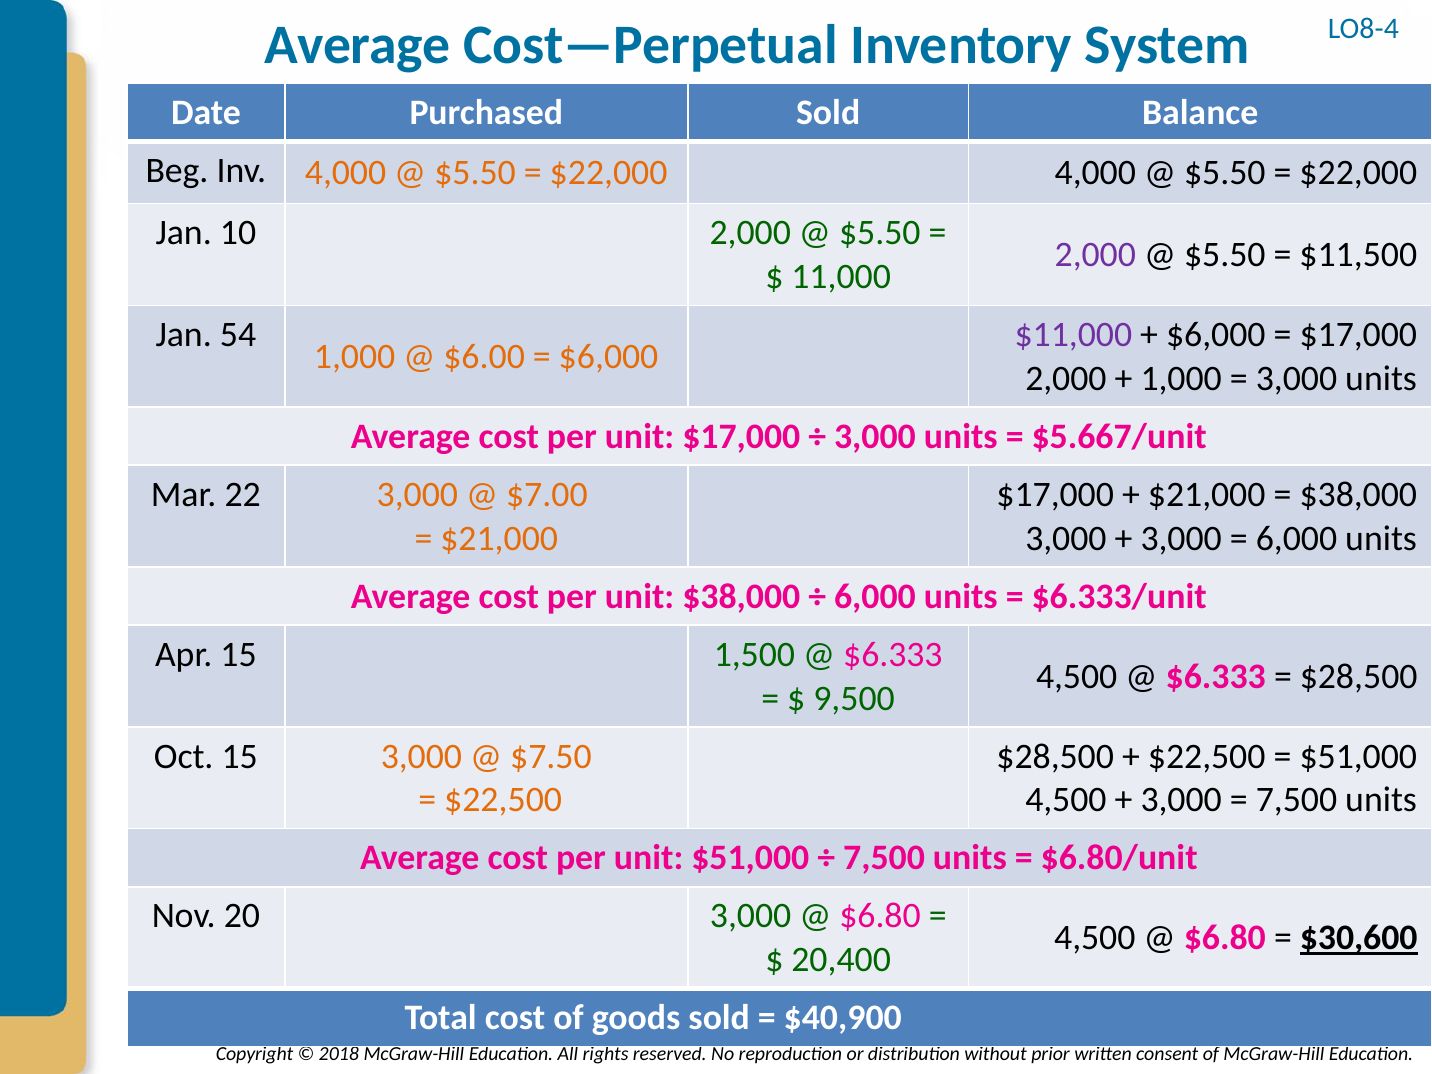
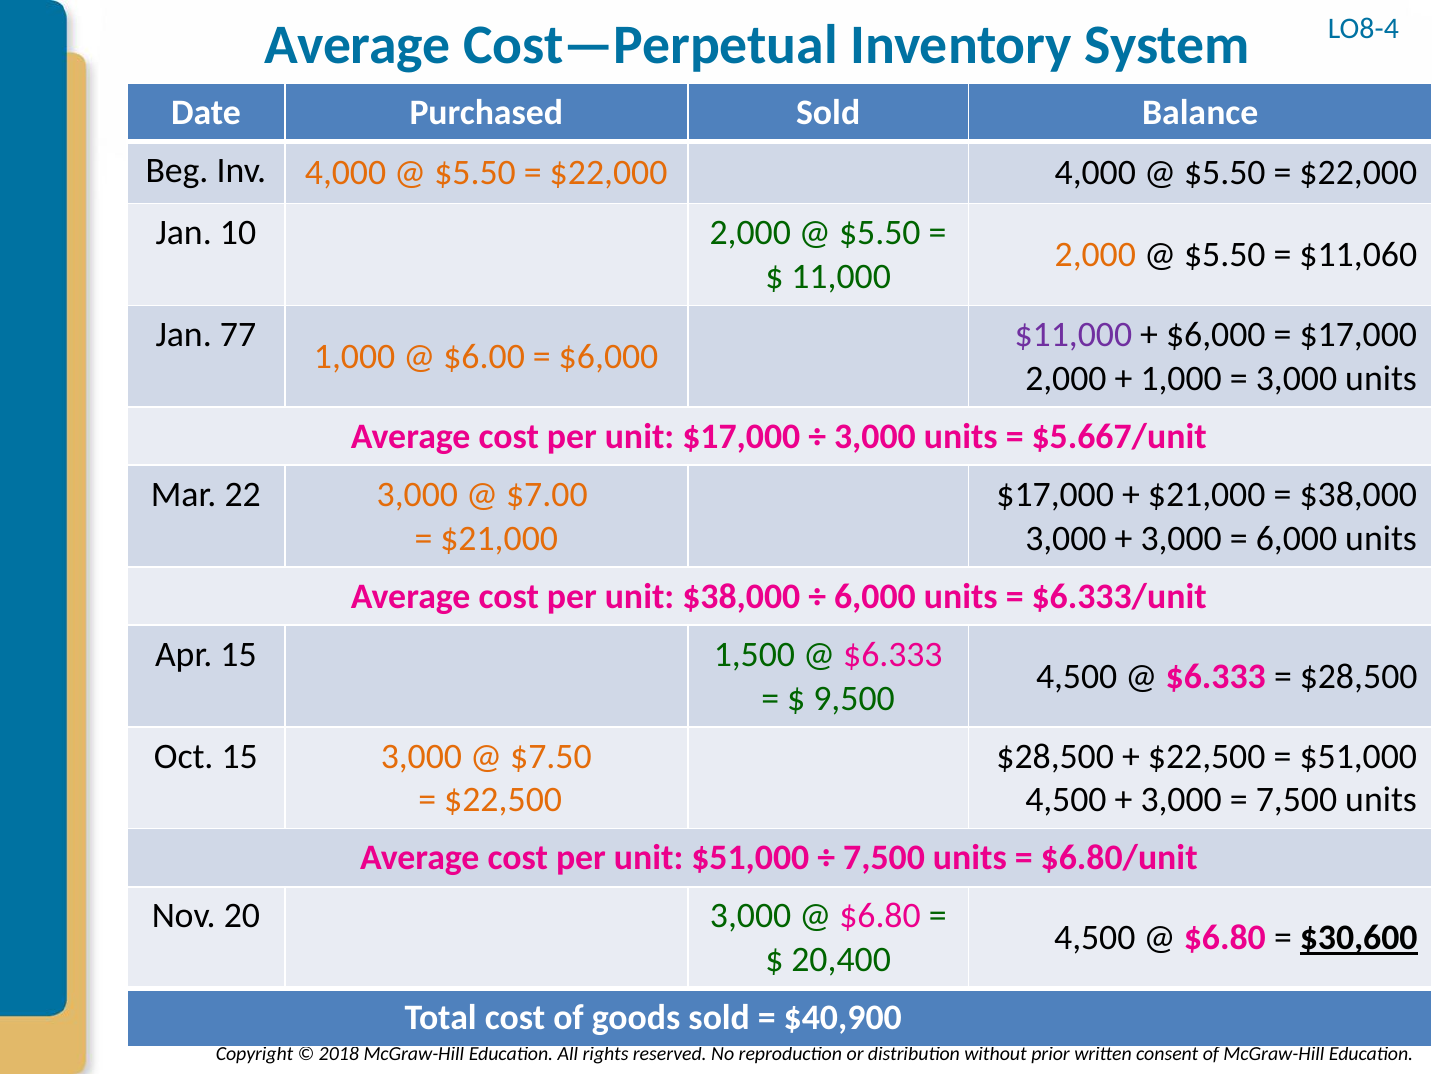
2,000 colour: purple -> orange (1095, 255)
$11,500: $11,500 -> $11,060 (1358, 255)
54: 54 -> 77 (238, 335)
